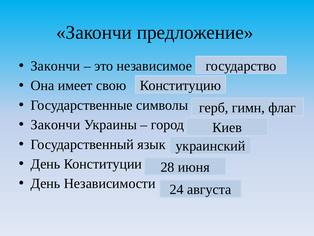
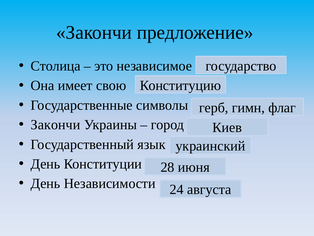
Закончи: Закончи -> Столица (56, 66)
